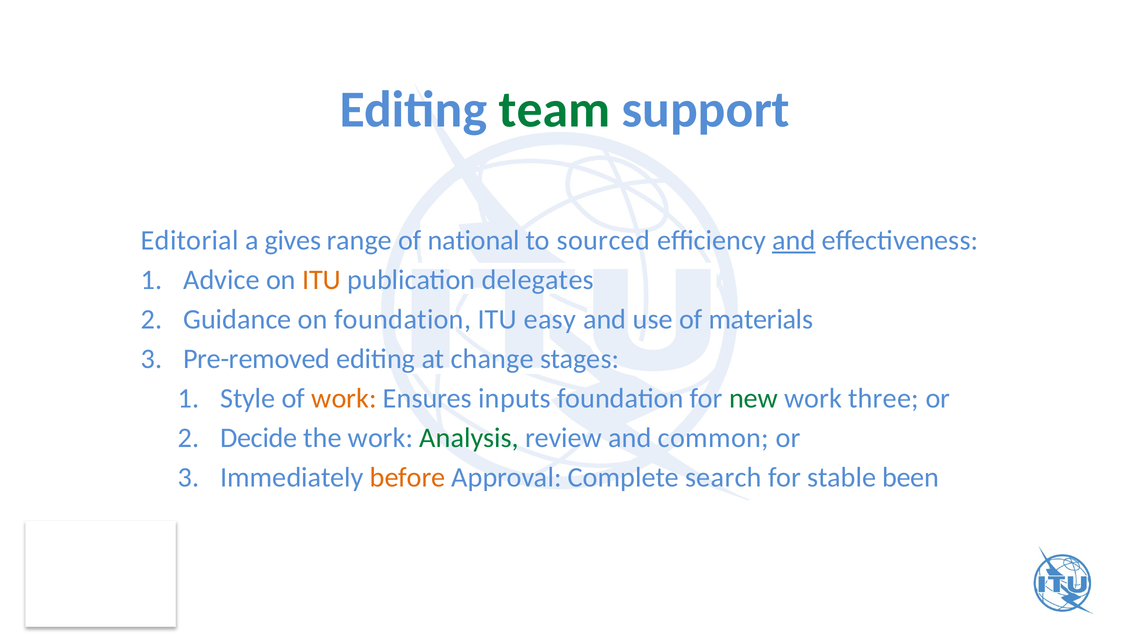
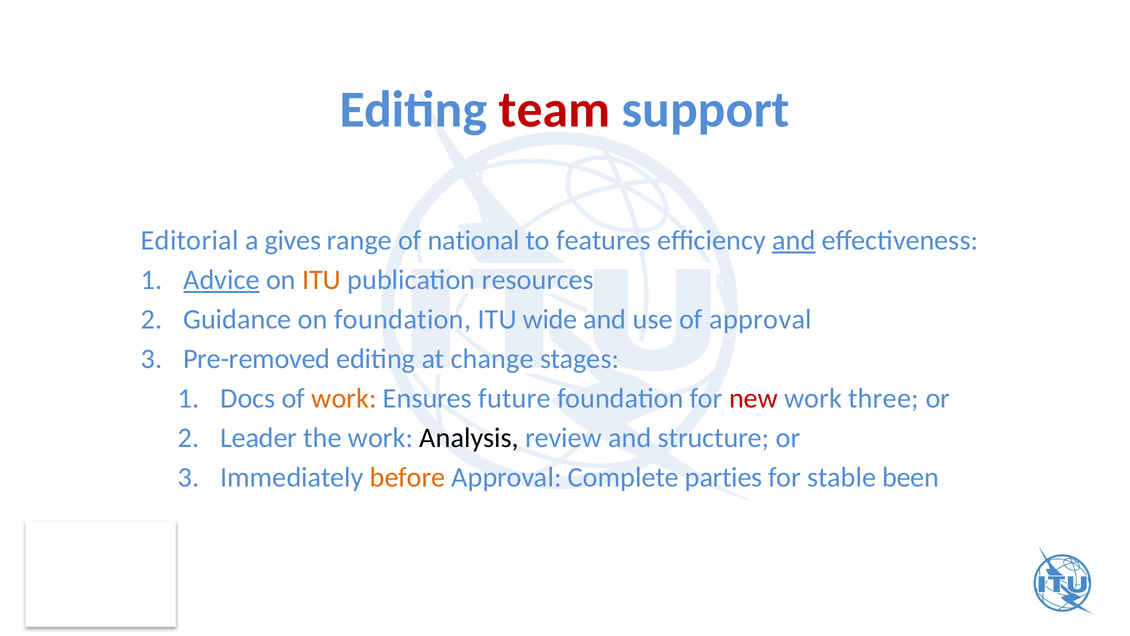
team colour: green -> red (554, 110)
sourced: sourced -> features (604, 240)
Advice underline: none -> present (221, 280)
delegates: delegates -> resources (538, 280)
easy: easy -> wide (550, 319)
of materials: materials -> approval (761, 319)
Style: Style -> Docs (248, 398)
inputs: inputs -> future (515, 398)
new colour: green -> red (754, 398)
Decide: Decide -> Leader (259, 438)
Analysis colour: green -> black (469, 438)
common: common -> structure (714, 438)
search: search -> parties (724, 477)
